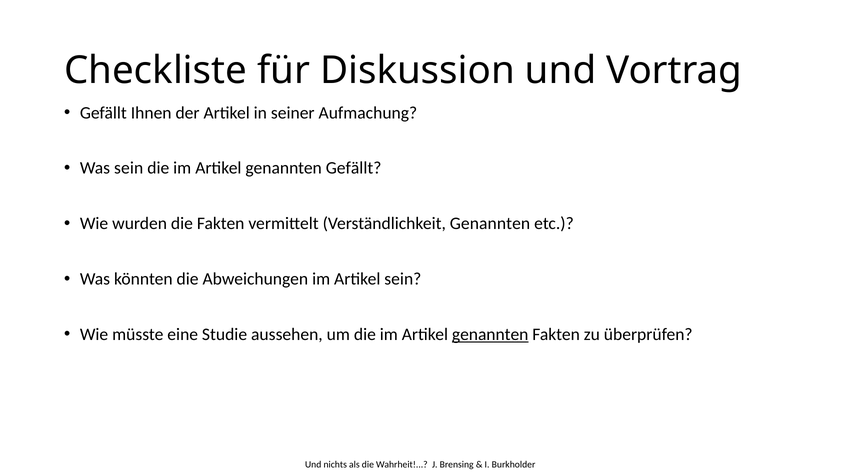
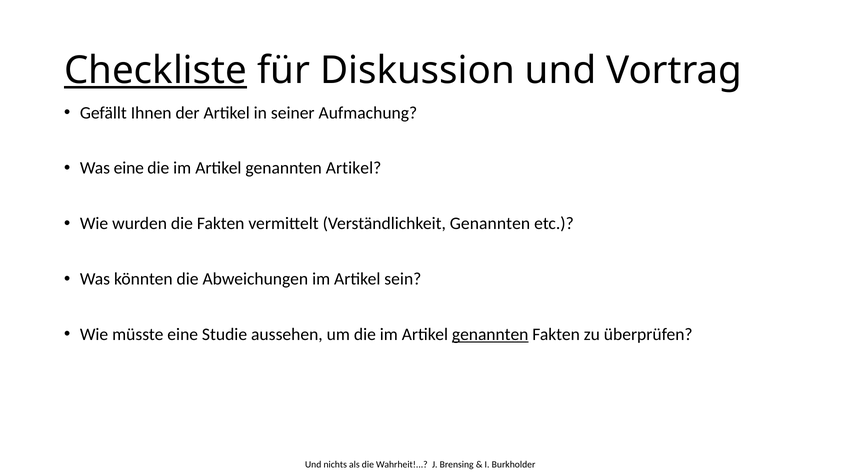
Checkliste underline: none -> present (156, 71)
Was sein: sein -> eine (129, 168)
genannten Gefällt: Gefällt -> Artikel (354, 168)
